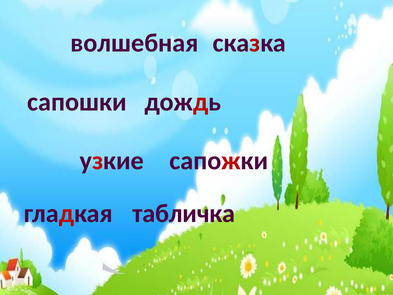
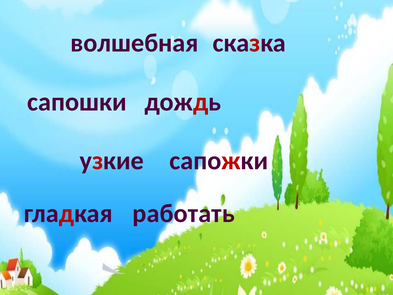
табличка: табличка -> работать (184, 213)
